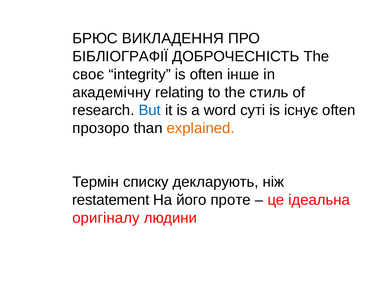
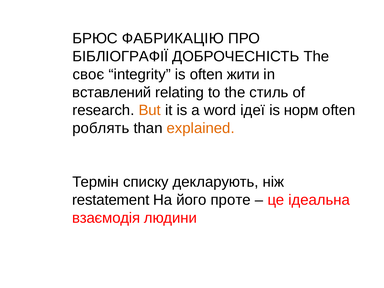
ВИКЛАДЕННЯ: ВИКЛАДЕННЯ -> ФАБРИКАЦІЮ (173, 39)
інше: інше -> жити (243, 74)
академічну: академічну -> вставлений (112, 92)
But colour: blue -> orange (150, 110)
суті: суті -> ідеї (253, 110)
існує: існує -> норм (301, 110)
прозоро: прозоро -> роблять (101, 128)
оригіналу: оригіналу -> взаємодія (106, 218)
